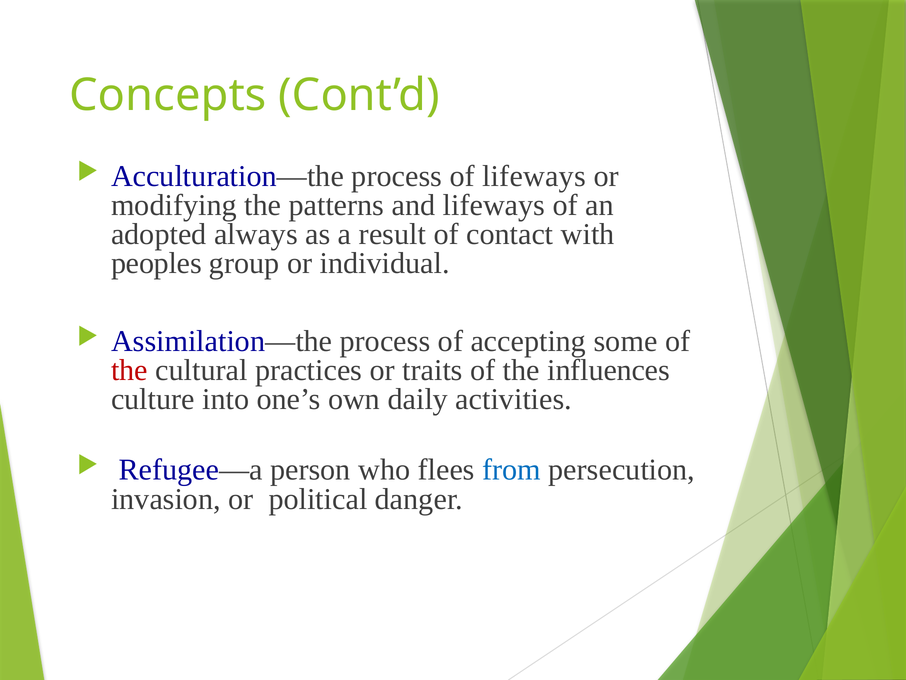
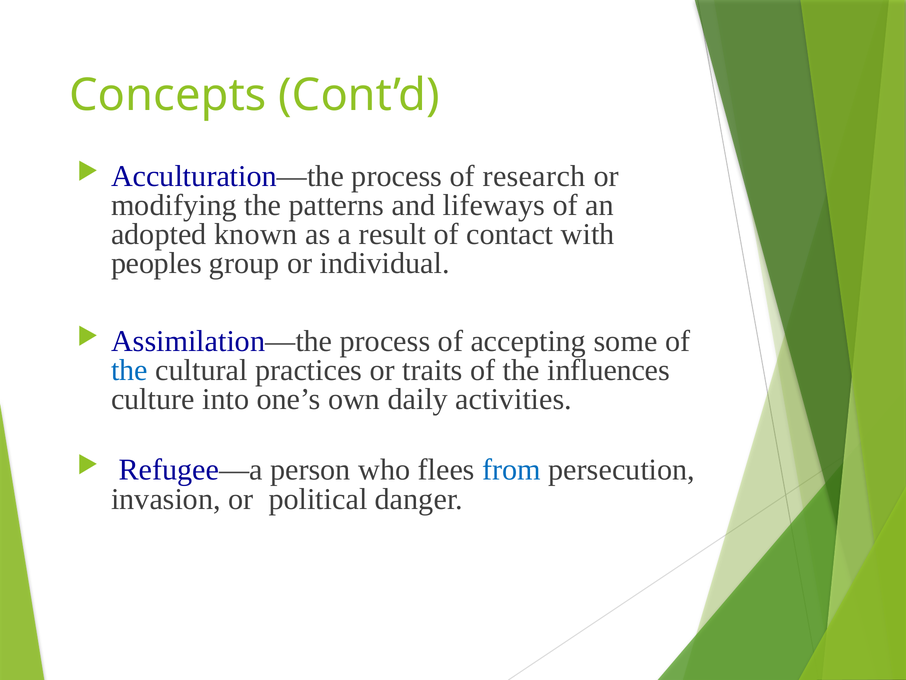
of lifeways: lifeways -> research (534, 176)
always: always -> known (256, 234)
the colour: red -> blue (129, 370)
